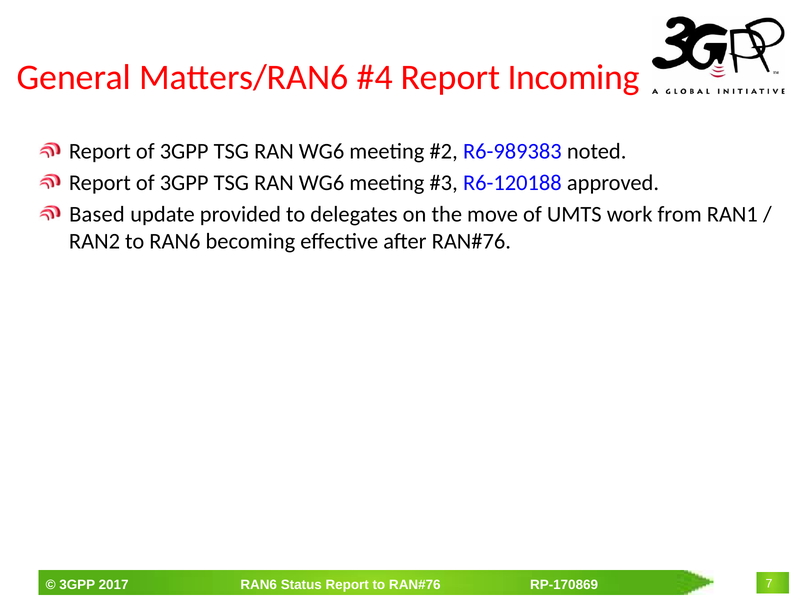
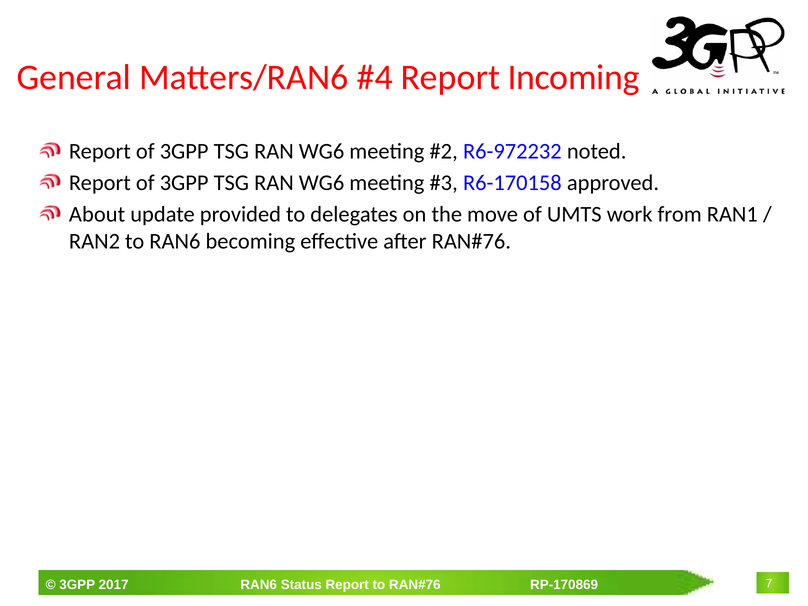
R6-989383: R6-989383 -> R6-972232 (512, 151)
R6-120188: R6-120188 -> R6-170158 (512, 183)
Based: Based -> About (97, 214)
